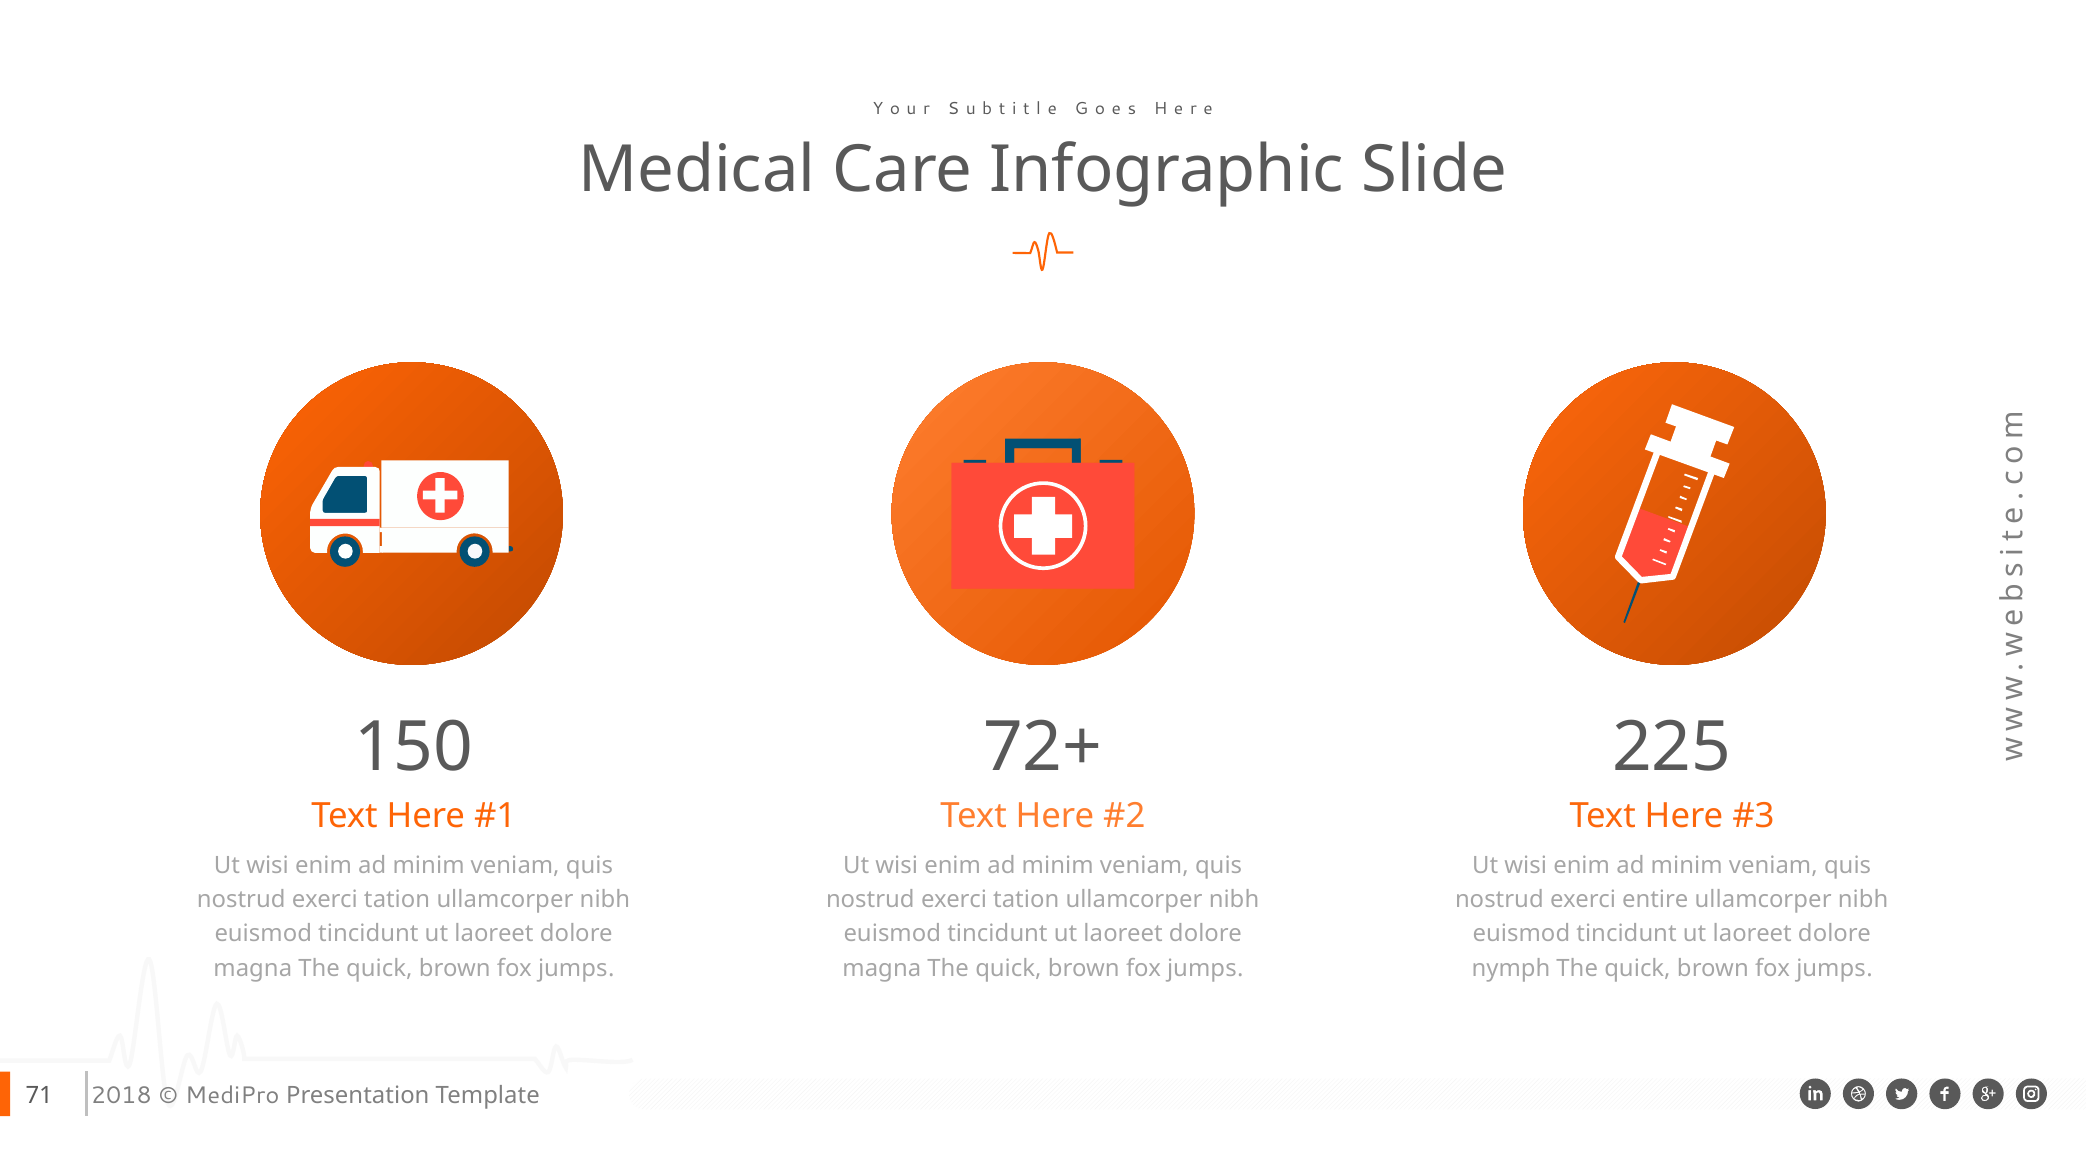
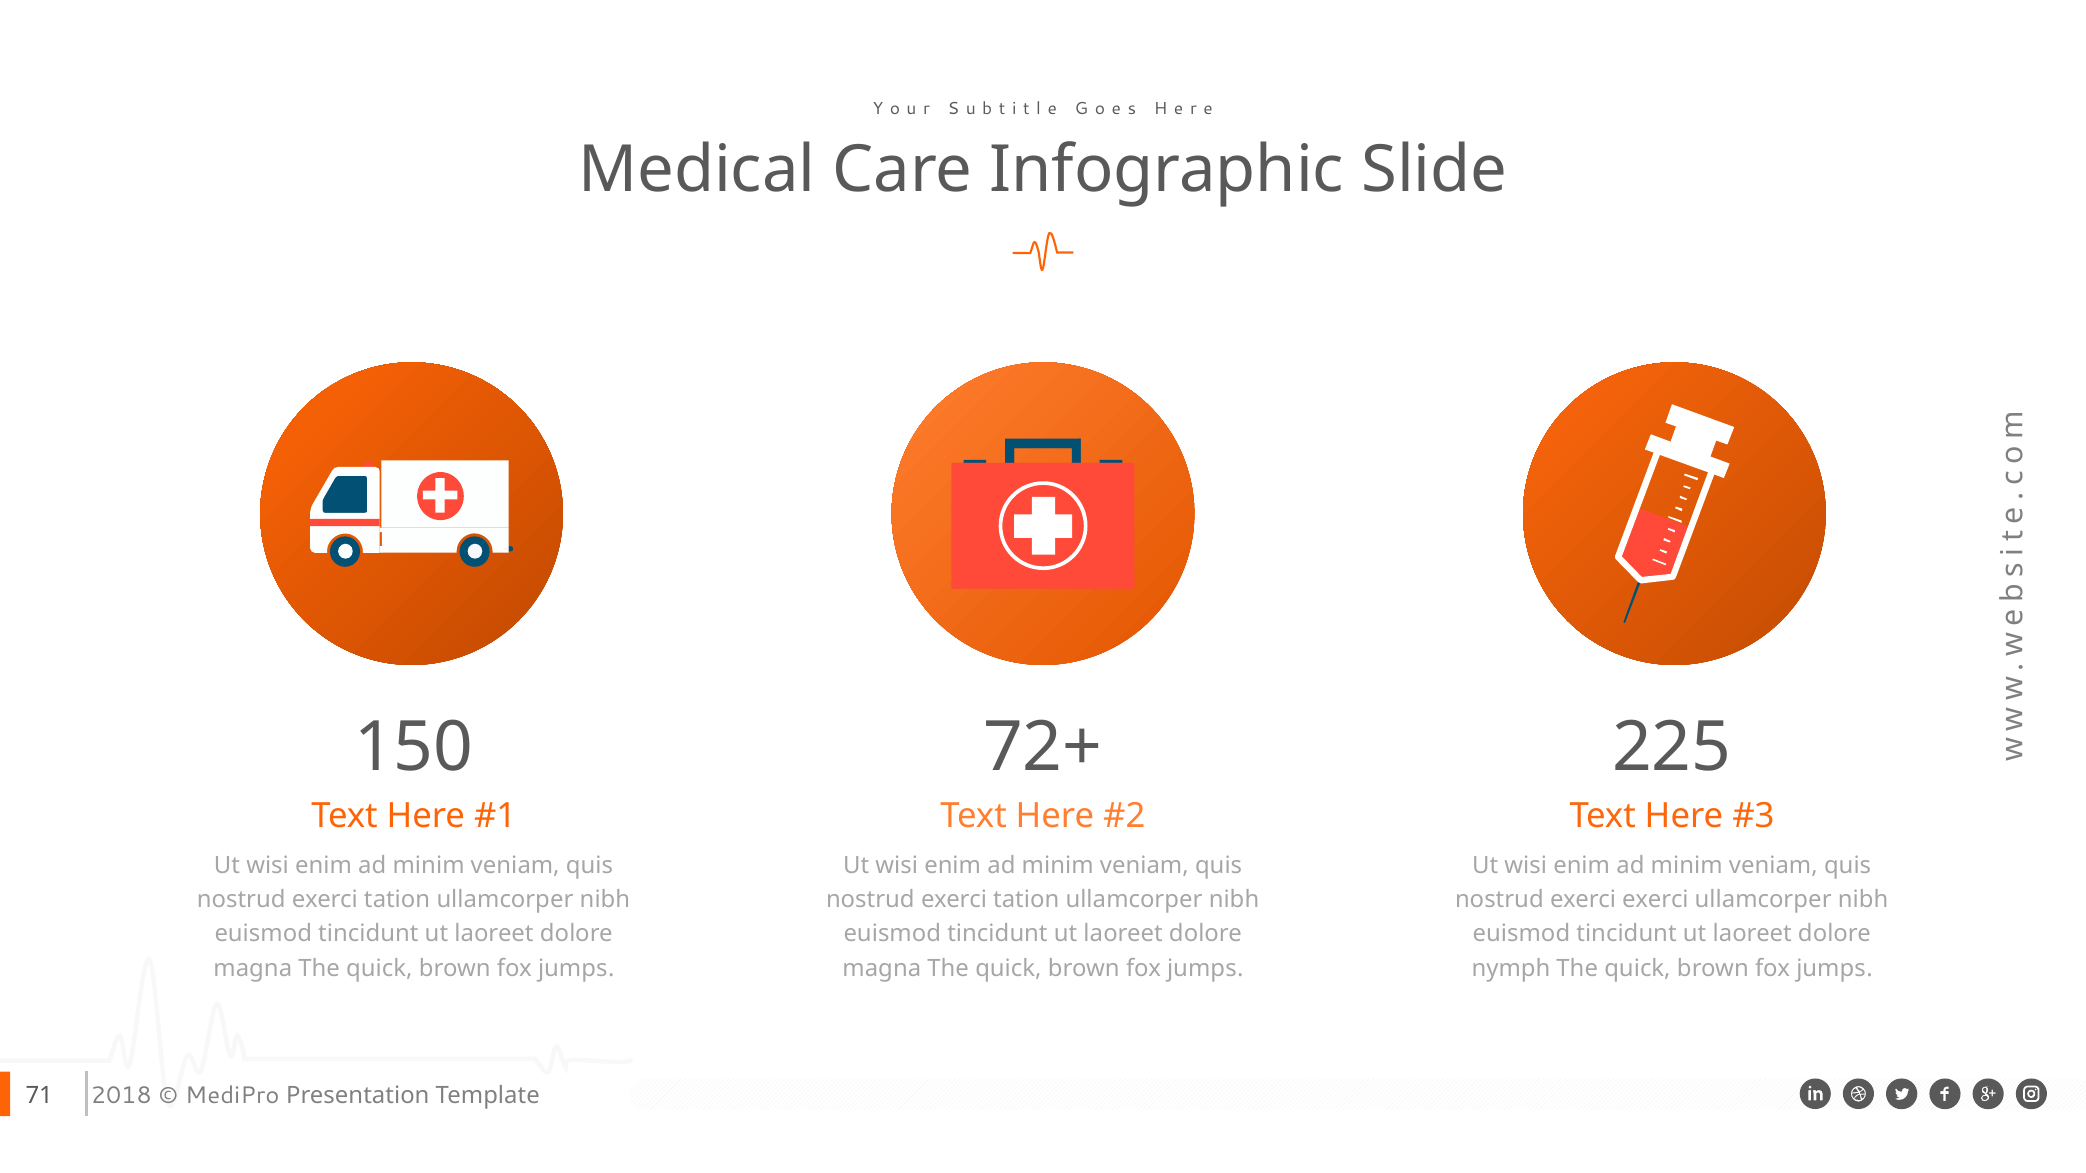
exerci entire: entire -> exerci (1655, 900)
